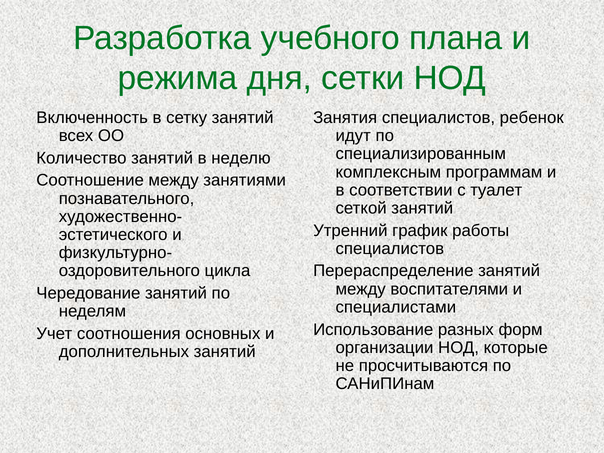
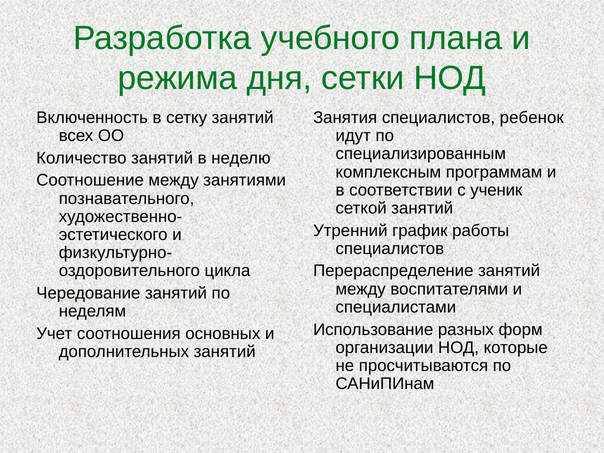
туалет: туалет -> ученик (496, 190)
